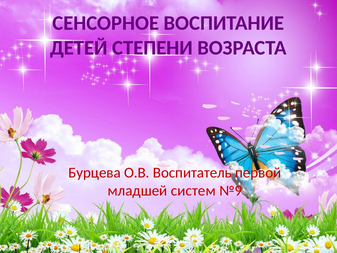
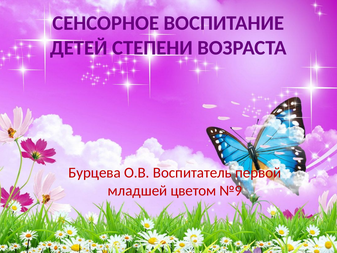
систем: систем -> цветом (193, 191)
